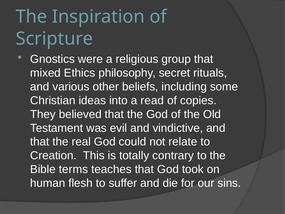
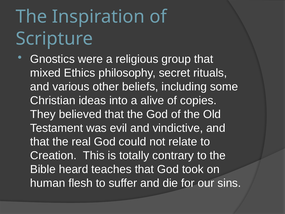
read: read -> alive (152, 100)
terms: terms -> heard (74, 169)
